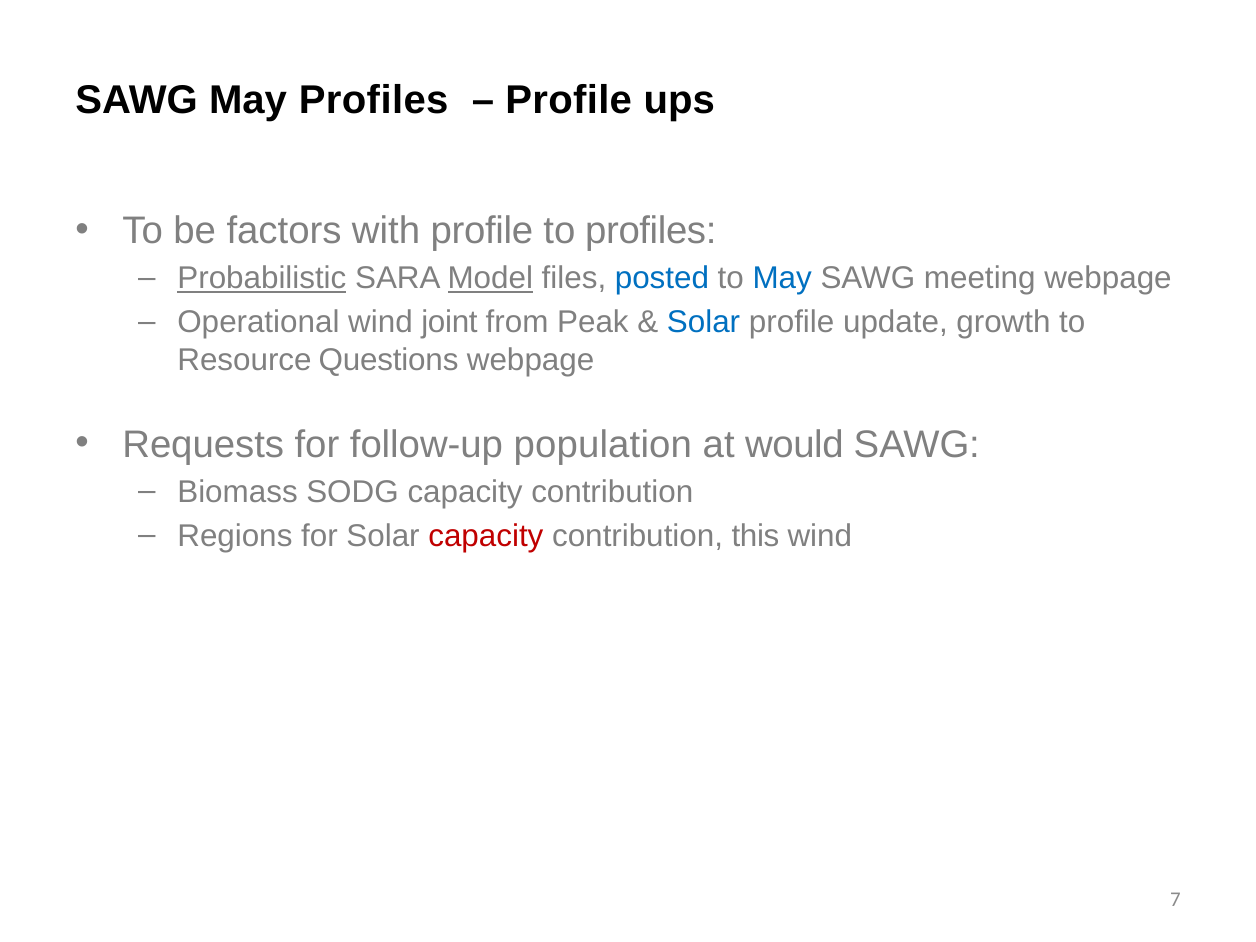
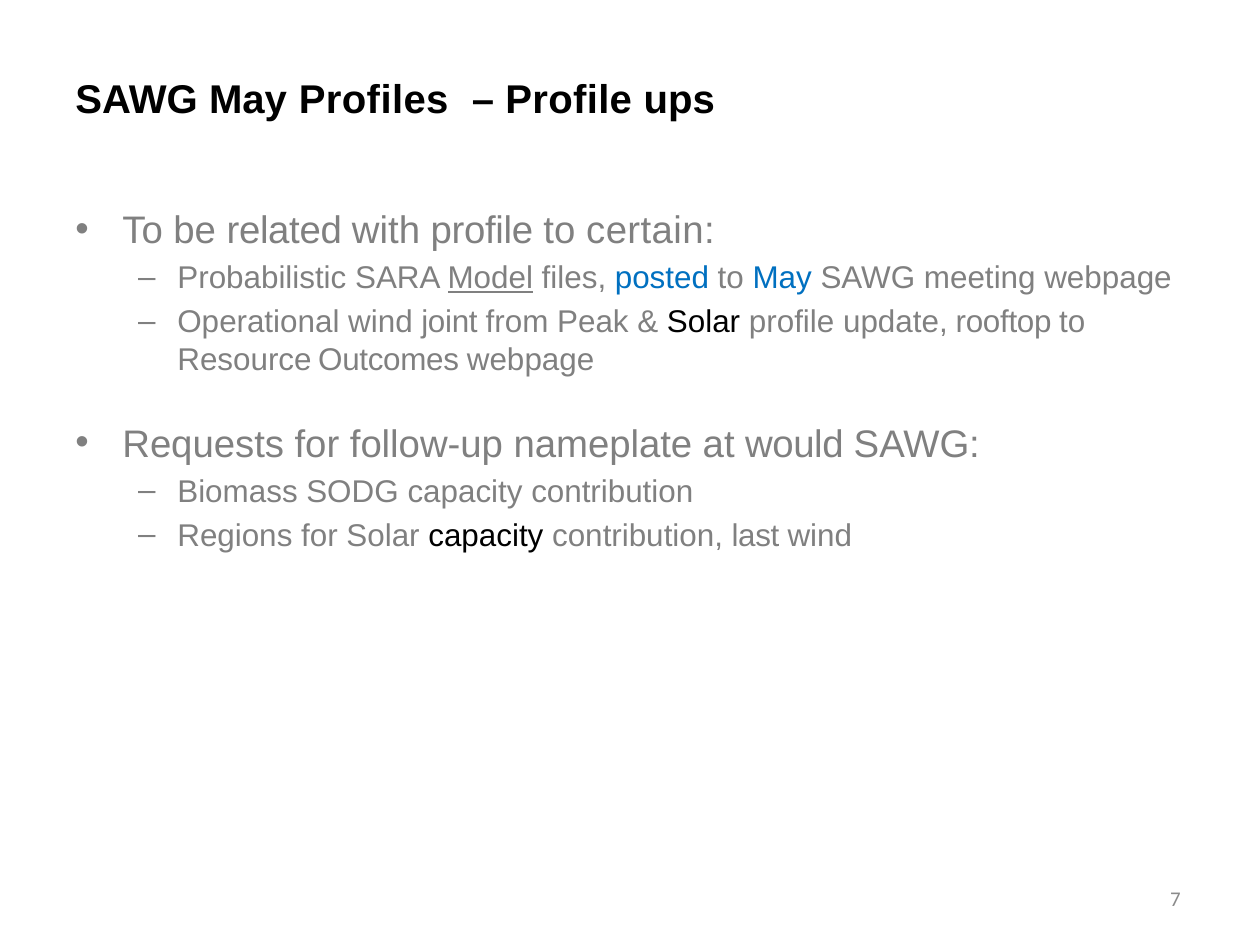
factors: factors -> related (284, 231)
to profiles: profiles -> certain (650, 231)
Probabilistic underline: present -> none (262, 278)
Solar colour: blue -> black (704, 322)
growth: growth -> rooftop (1004, 322)
Questions: Questions -> Outcomes (389, 360)
population: population -> nameplate (603, 444)
capacity colour: red -> black (486, 536)
this: this -> last (755, 536)
